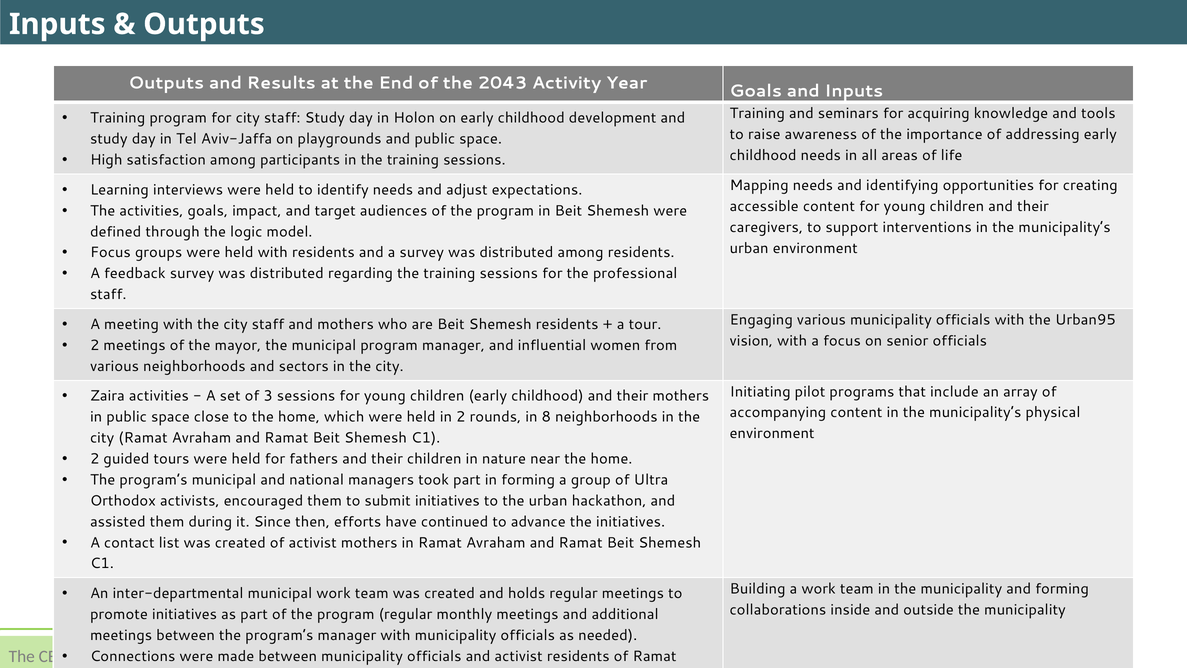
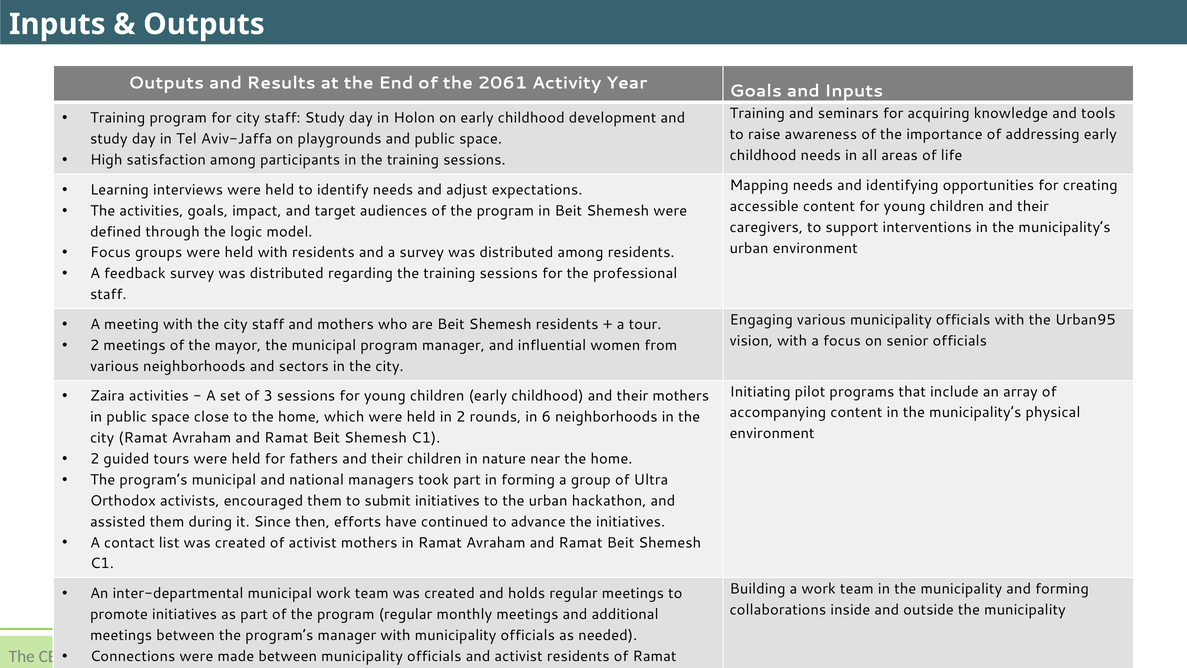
2043: 2043 -> 2061 (502, 83)
8: 8 -> 6 (546, 417)
